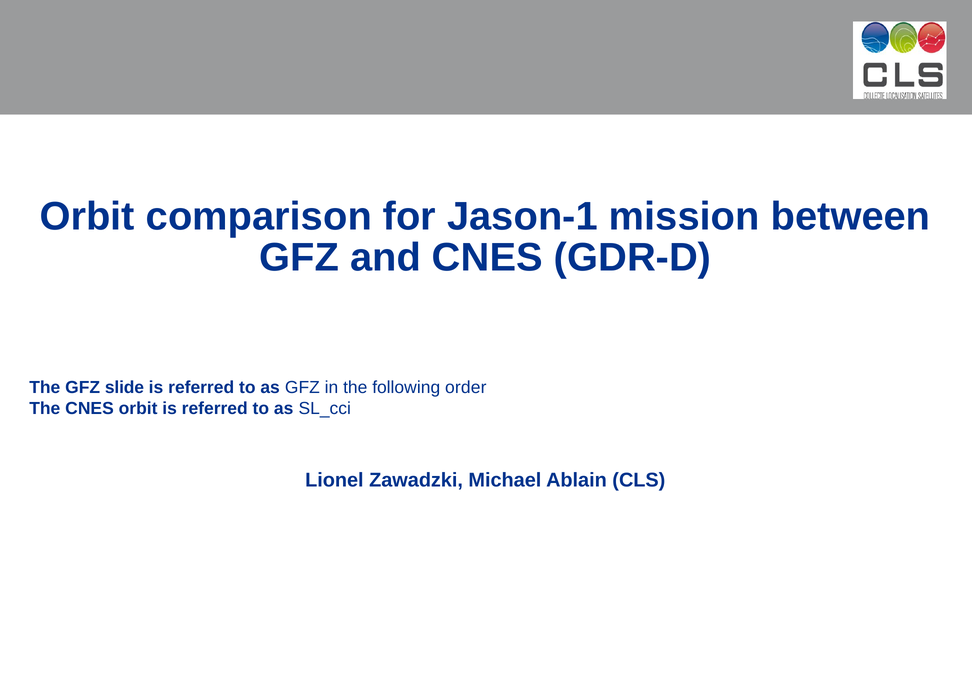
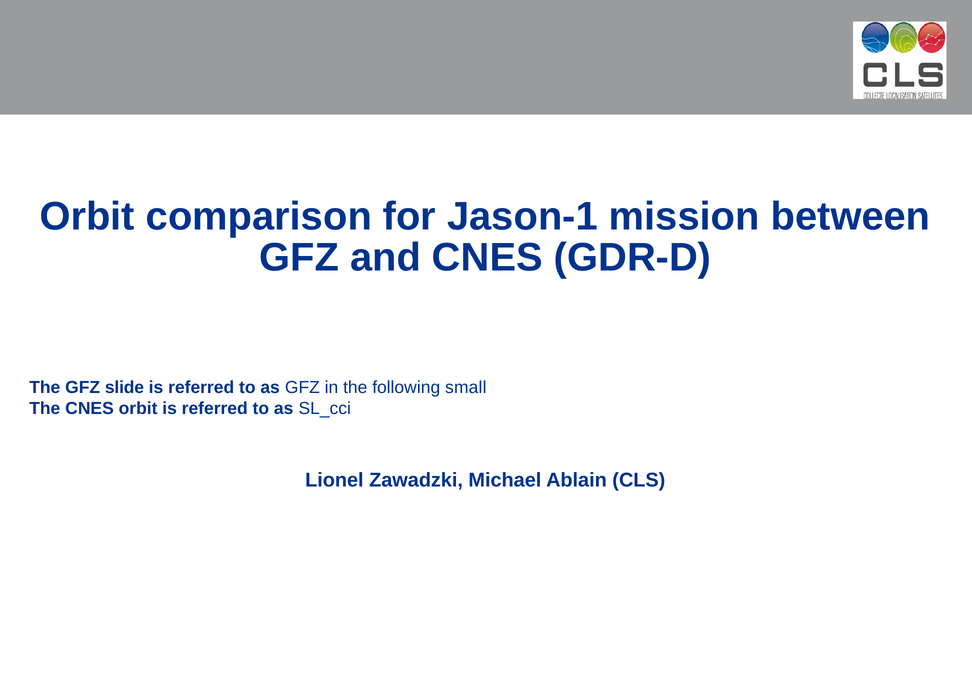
order: order -> small (466, 387)
